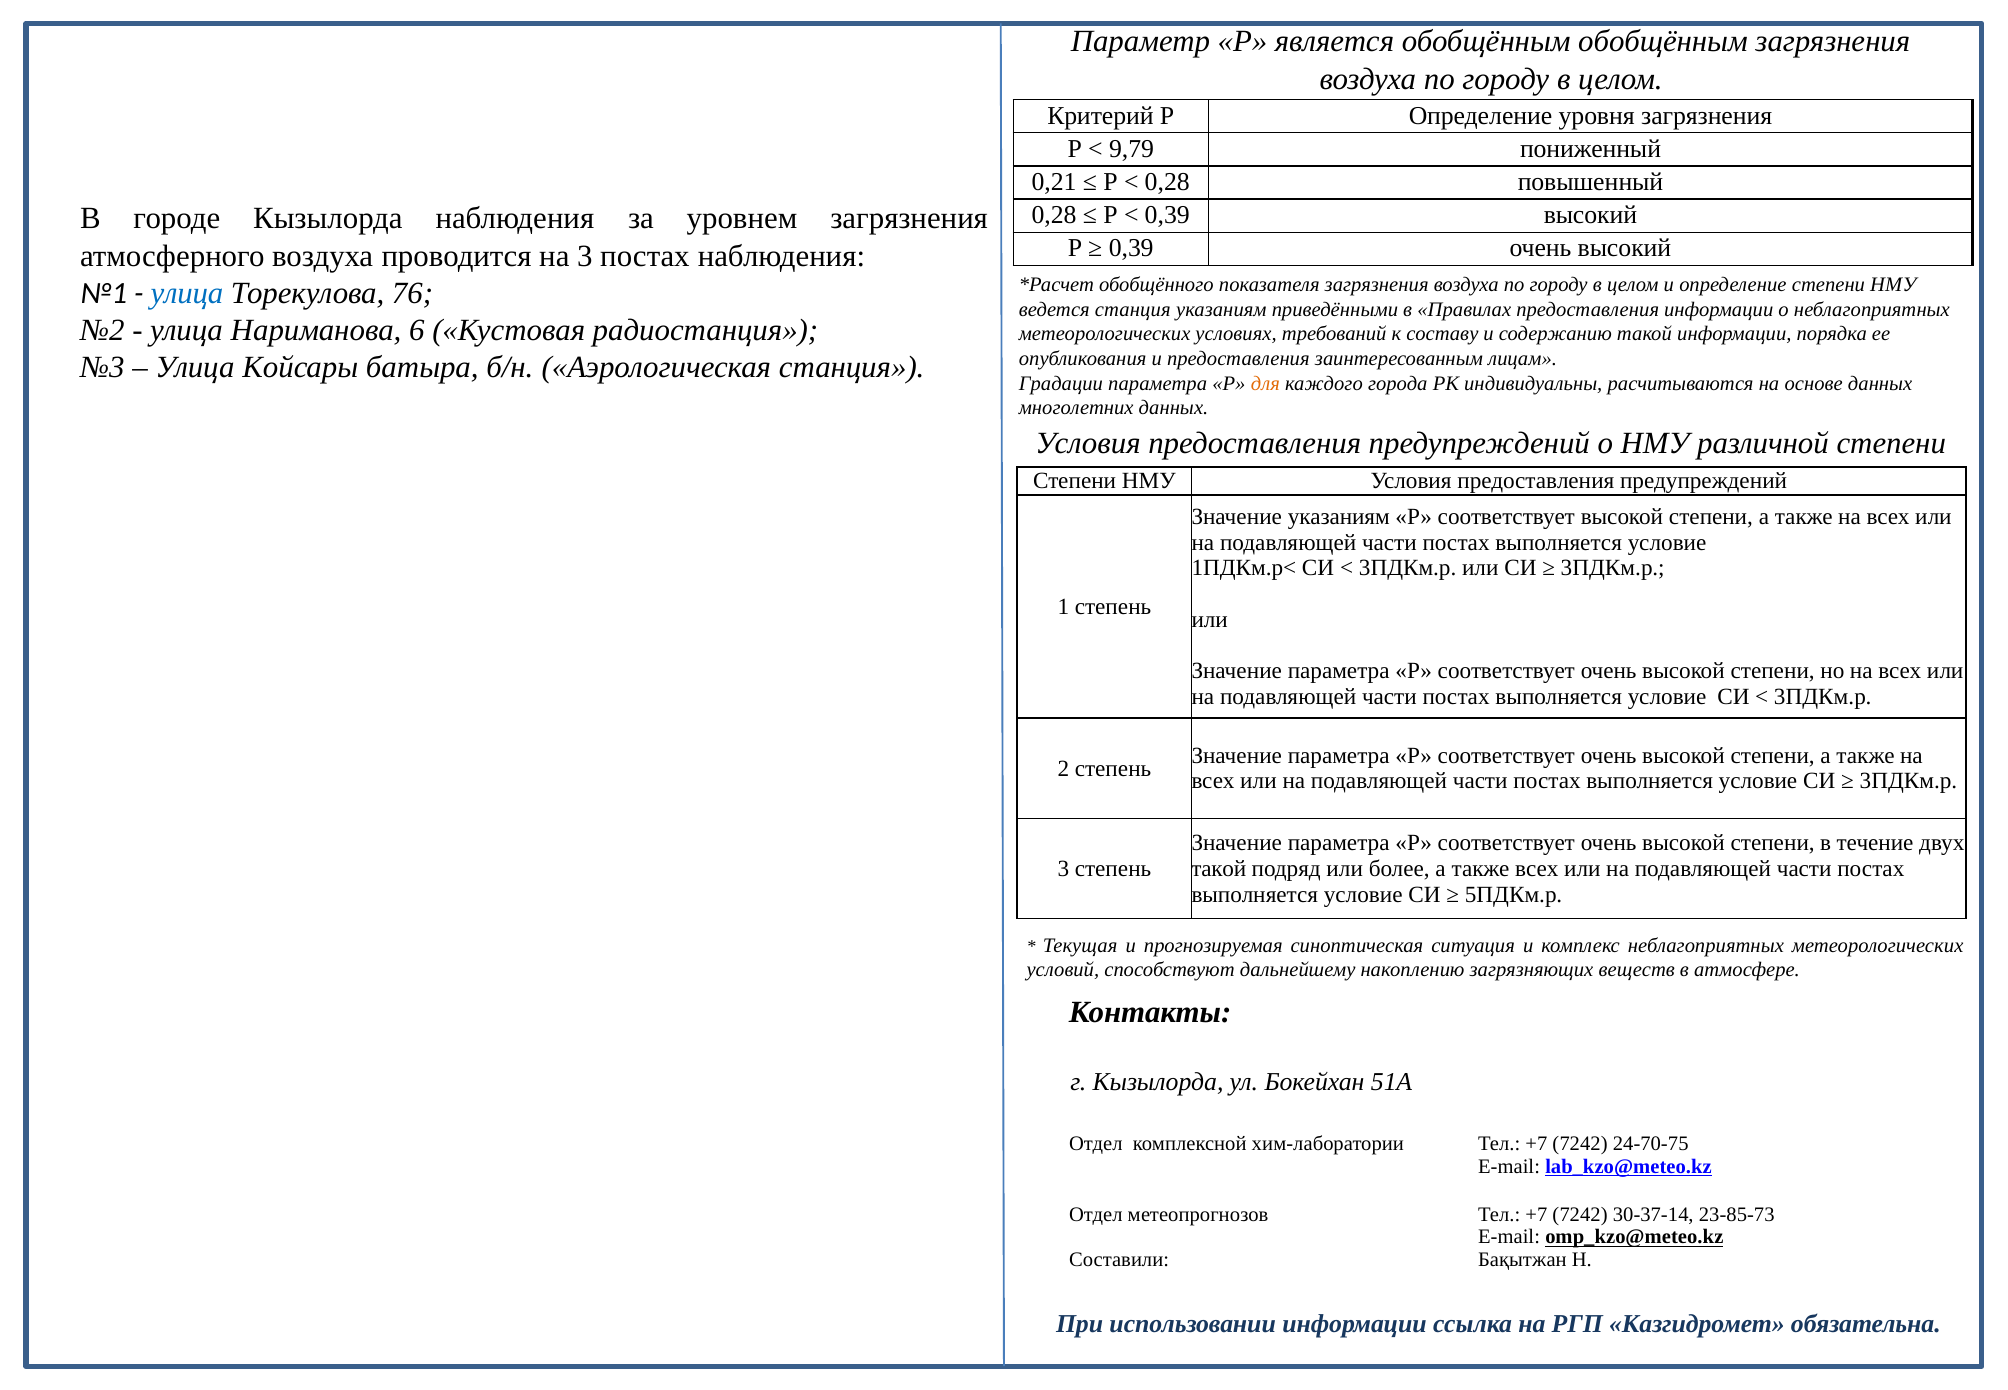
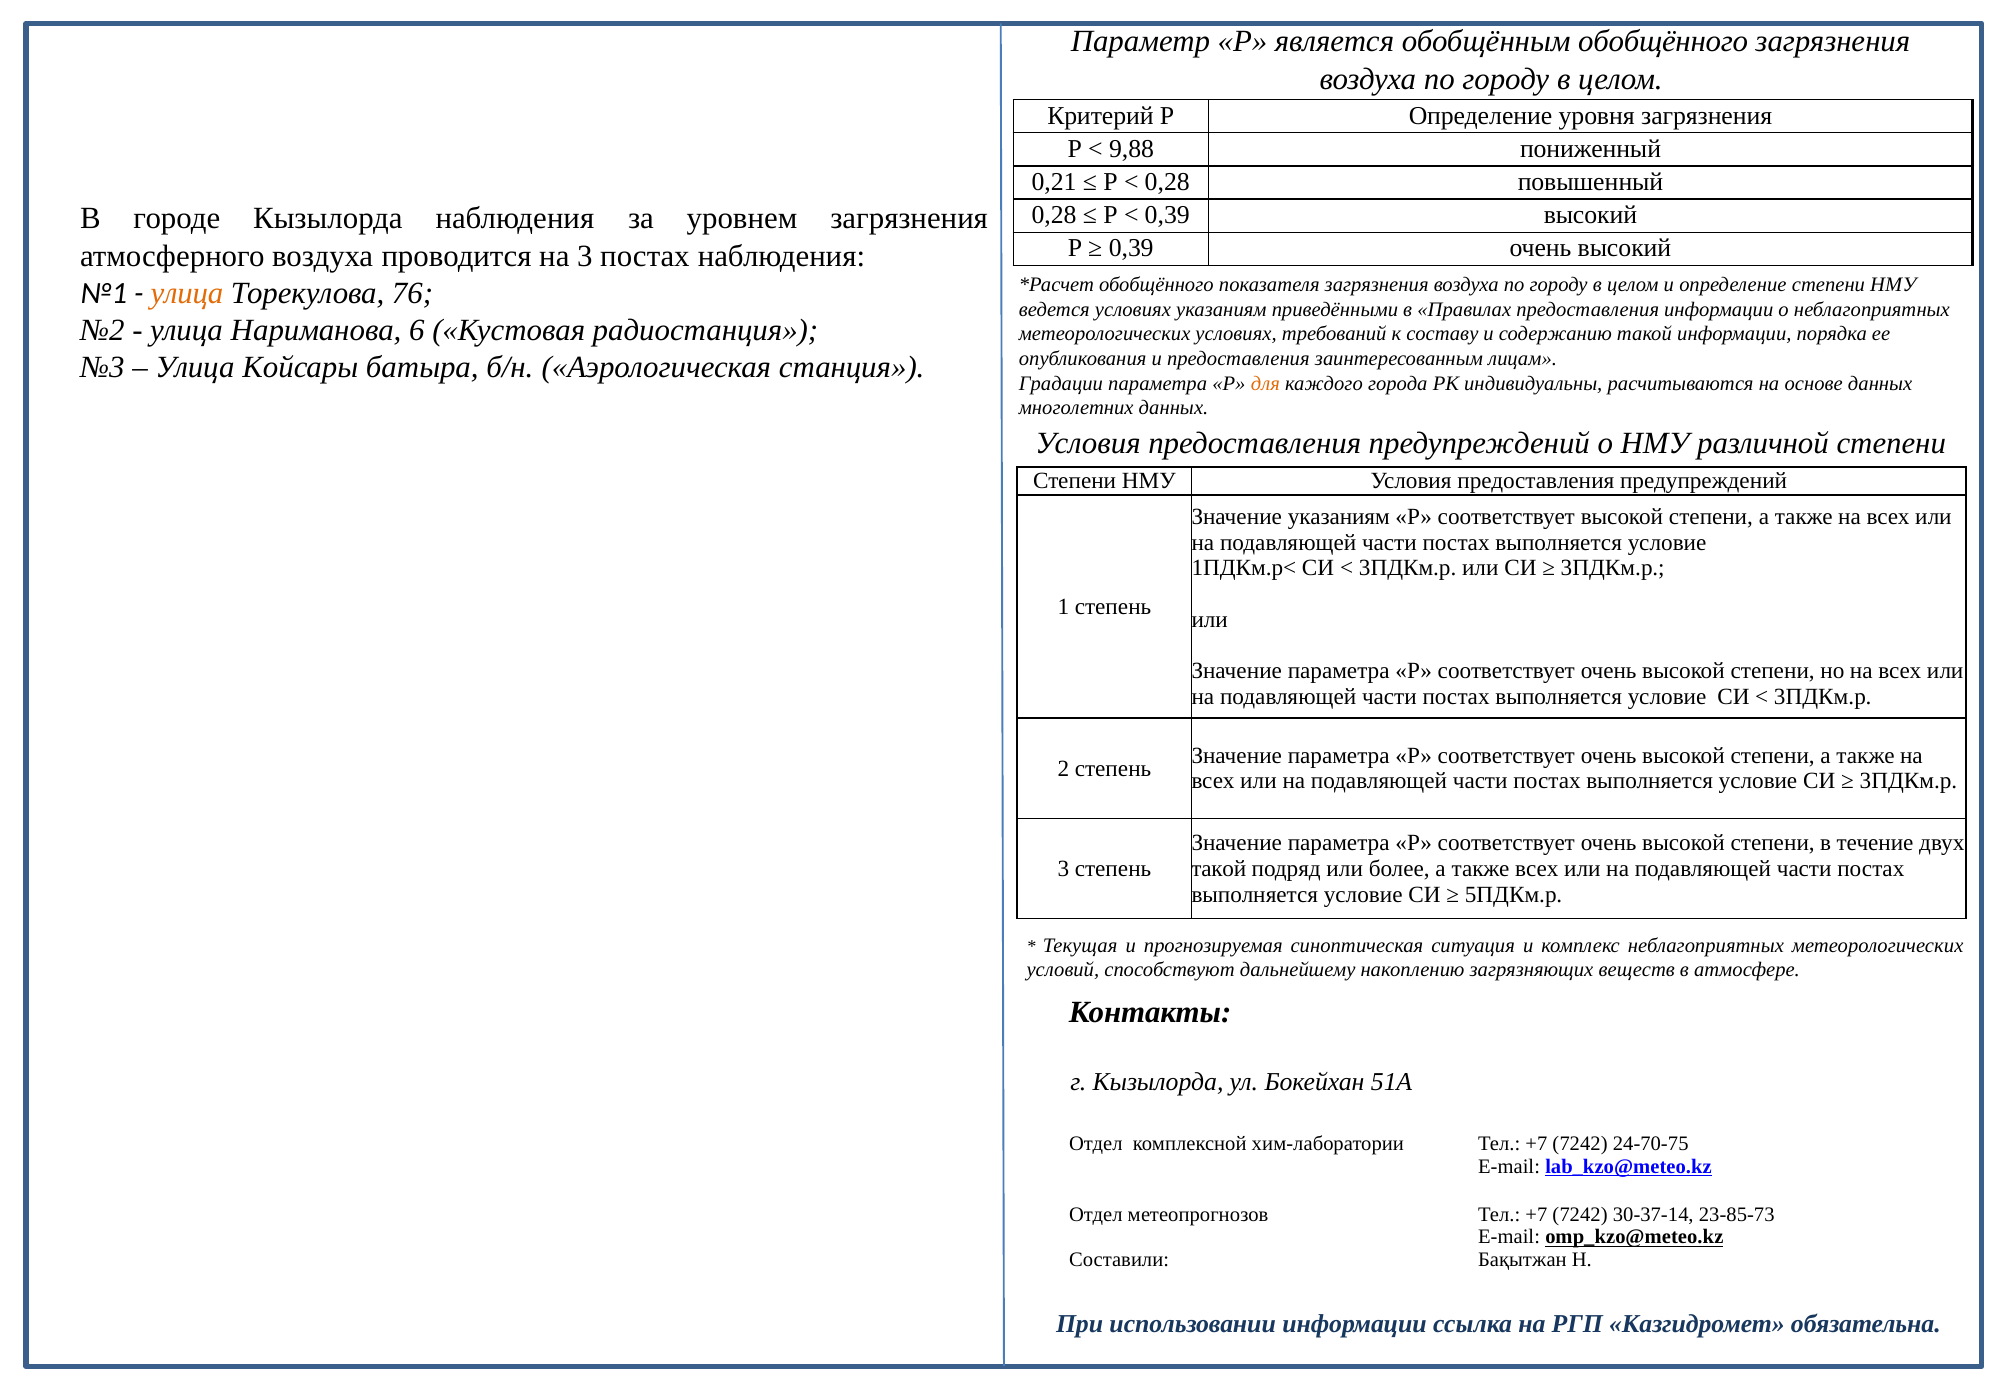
обобщённым обобщённым: обобщённым -> обобщённого (1663, 42)
9,79: 9,79 -> 9,88 (1132, 149)
улица colour: blue -> orange (187, 293)
ведется станция: станция -> условиях (1133, 309)
